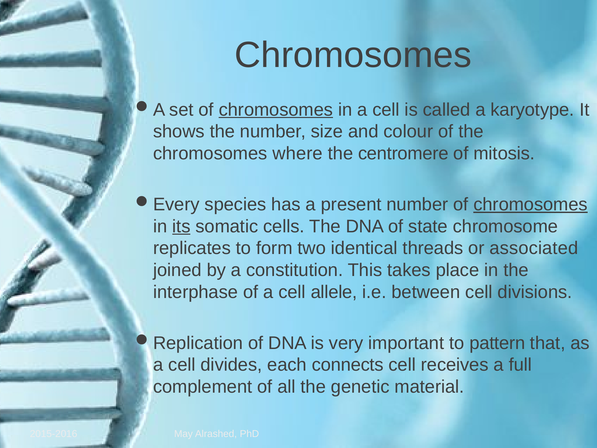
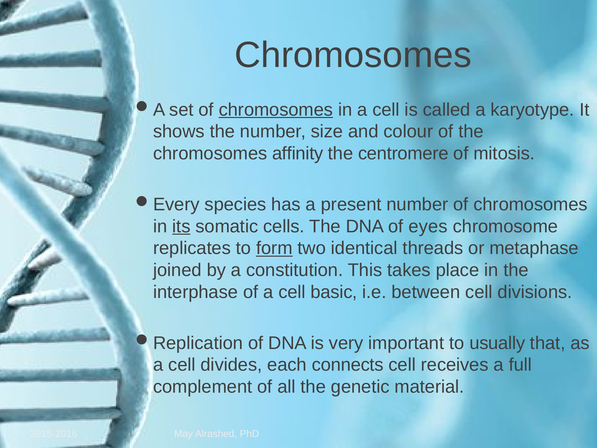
where: where -> affinity (298, 153)
chromosomes underline: present -> none (531, 204)
state: state -> eyes (428, 226)
form underline: none -> present (274, 248)
associated: associated -> metaphase (534, 248)
allele: allele -> basic (334, 292)
pattern: pattern -> usually (497, 343)
